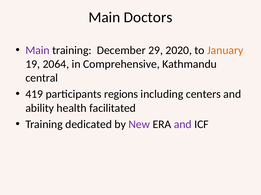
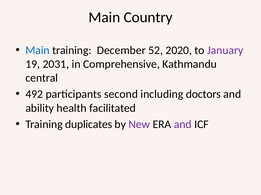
Doctors: Doctors -> Country (148, 17)
Main colour: purple -> blue (38, 50)
29: 29 -> 52 (156, 50)
January colour: orange -> purple (225, 50)
2064: 2064 -> 2031 (56, 64)
419: 419 -> 492 (34, 95)
regions: regions -> second (121, 95)
centers: centers -> doctors (203, 95)
dedicated: dedicated -> duplicates (89, 125)
